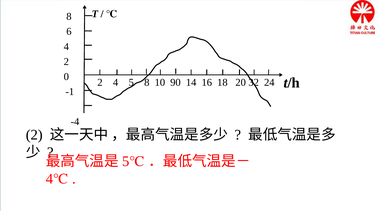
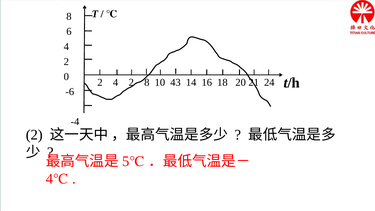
2 4 5: 5 -> 2 (131, 82)
90: 90 -> 43 (176, 82)
32: 32 -> 21 (254, 82)
-1: -1 -> -6 (70, 92)
